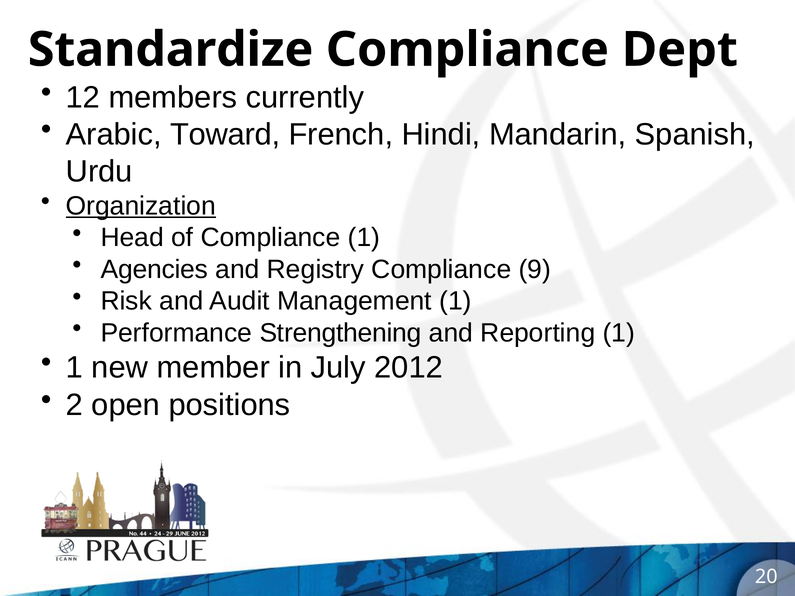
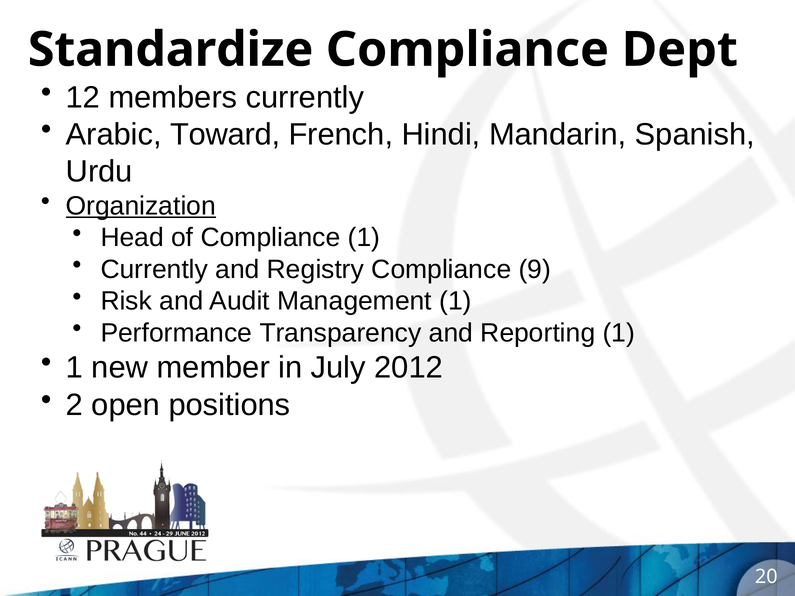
Agencies: Agencies -> Currently (154, 270)
Strengthening: Strengthening -> Transparency (340, 333)
